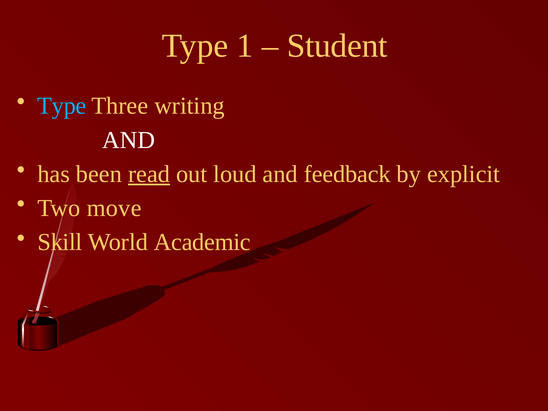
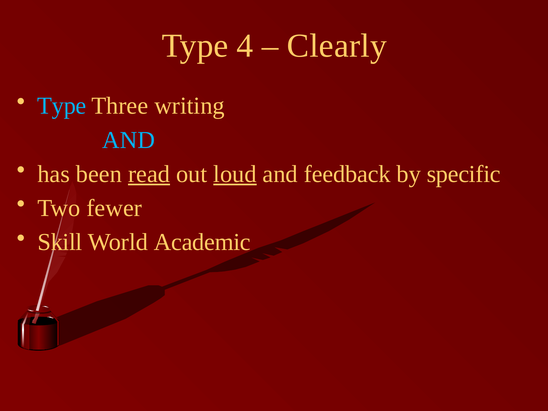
1: 1 -> 4 (245, 46)
Student: Student -> Clearly (337, 46)
AND colour: white -> light blue (129, 140)
loud underline: none -> present (235, 174)
explicit: explicit -> specific (464, 174)
move: move -> fewer (114, 208)
